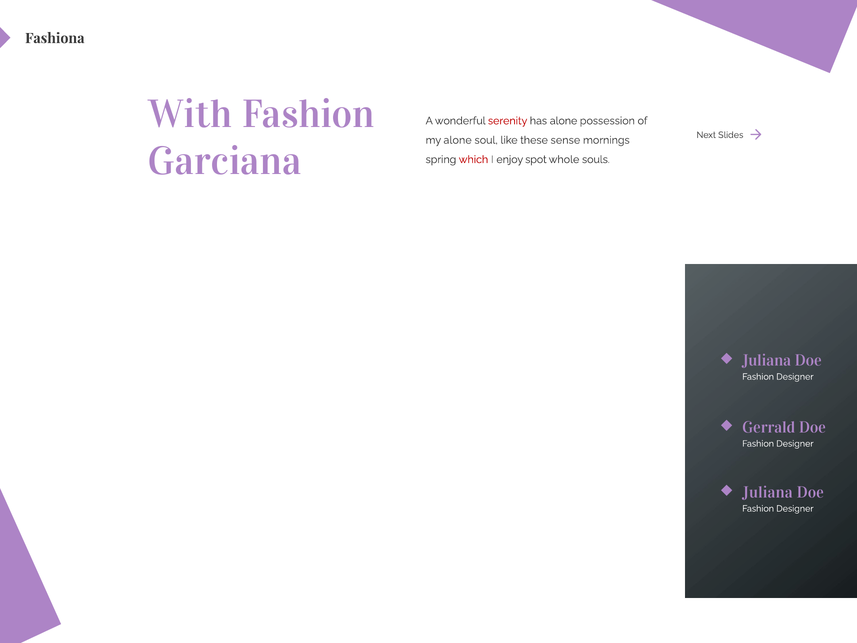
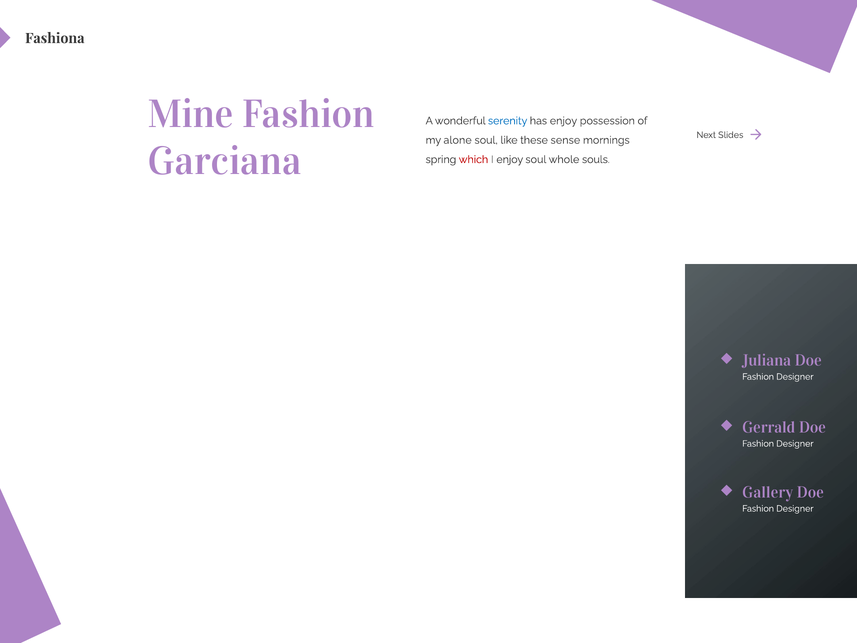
With: With -> Mine (191, 114)
serenity colour: red -> blue (508, 121)
has alone: alone -> enjoy (563, 121)
enjoy spot: spot -> soul (536, 159)
Juliana: Juliana -> Gallery (768, 492)
